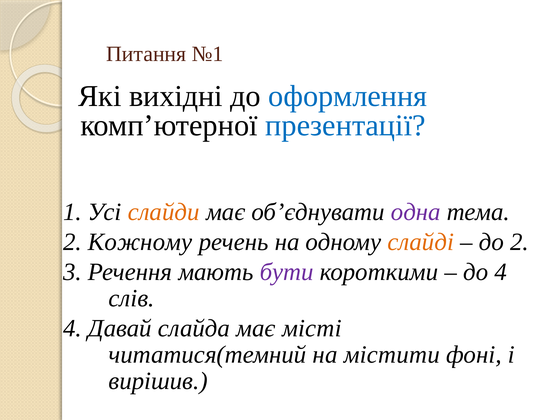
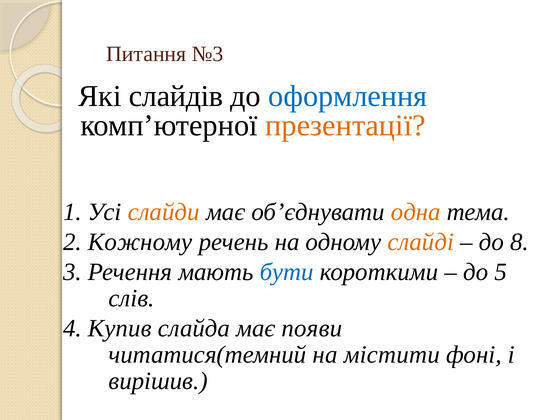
№1: №1 -> №3 (208, 54)
вихідні: вихідні -> слайдів (176, 96)
презентації colour: blue -> orange (345, 125)
одна colour: purple -> orange (416, 212)
до 2: 2 -> 8 (520, 242)
бути colour: purple -> blue (287, 272)
до 4: 4 -> 5 (501, 272)
Давай: Давай -> Купив (120, 328)
місті: місті -> появи (312, 328)
